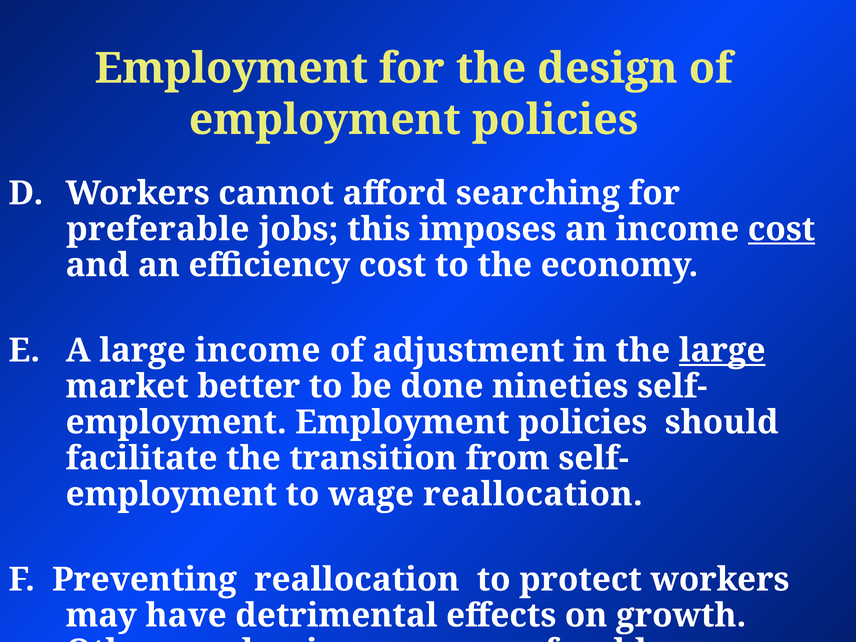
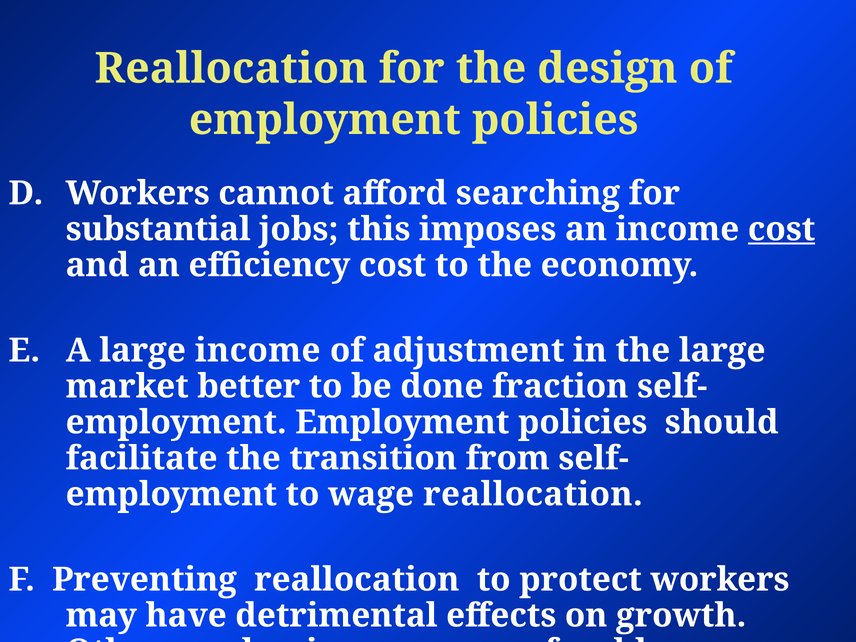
Employment: Employment -> Reallocation (231, 69)
preferable: preferable -> substantial (158, 229)
large underline: present -> none (722, 350)
nineties: nineties -> fraction (560, 386)
